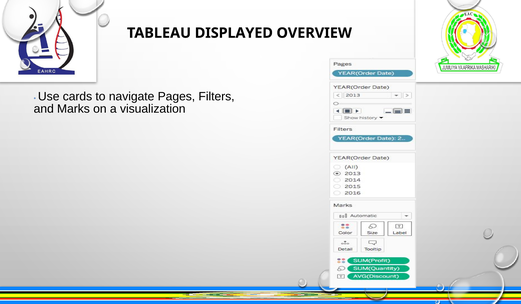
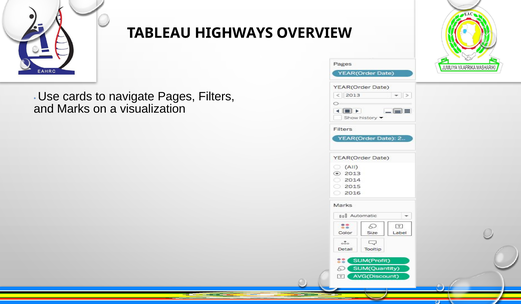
DISPLAYED: DISPLAYED -> HIGHWAYS (234, 33)
